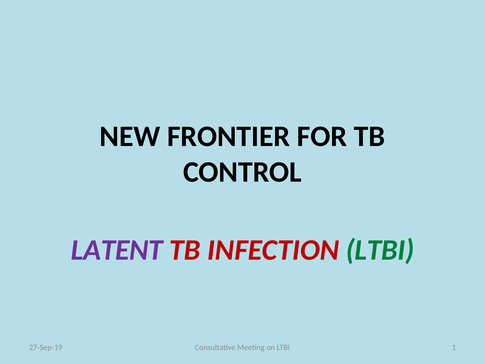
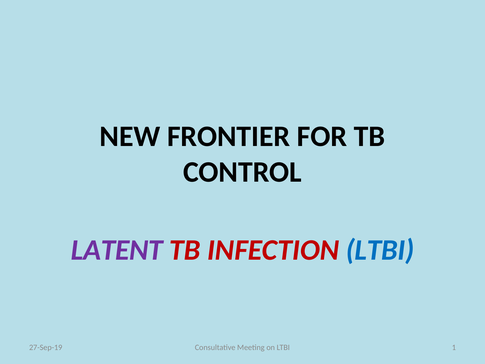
LTBI colour: green -> blue (380, 250)
